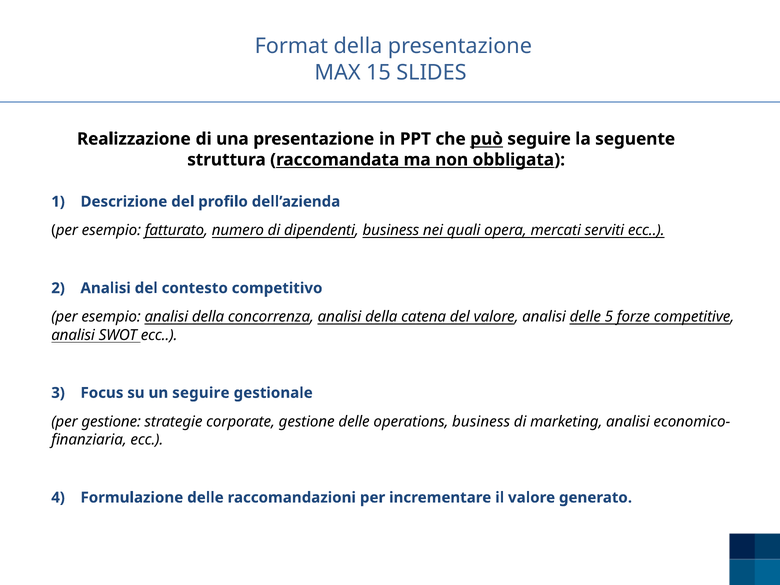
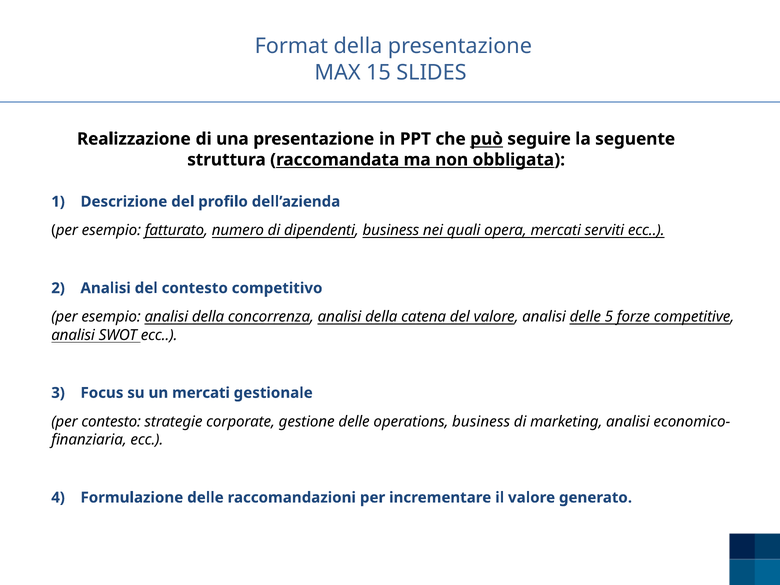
un seguire: seguire -> mercati (201, 393)
per gestione: gestione -> contesto (111, 422)
